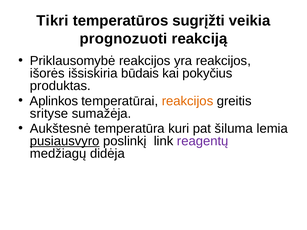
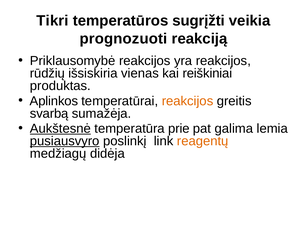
išorės: išorės -> rūdžių (47, 74)
būdais: būdais -> vienas (140, 74)
pokyčius: pokyčius -> reiškiniai (207, 74)
srityse: srityse -> svarbą (49, 114)
Aukštesnė underline: none -> present (60, 129)
kuri: kuri -> prie (179, 129)
šiluma: šiluma -> galima (234, 129)
reagentų colour: purple -> orange (203, 141)
